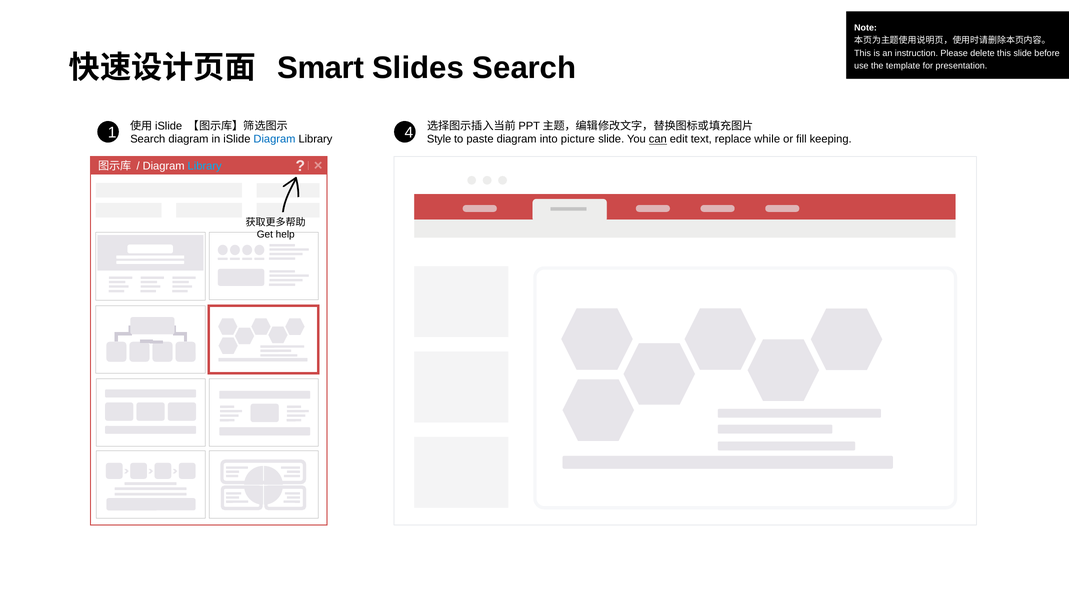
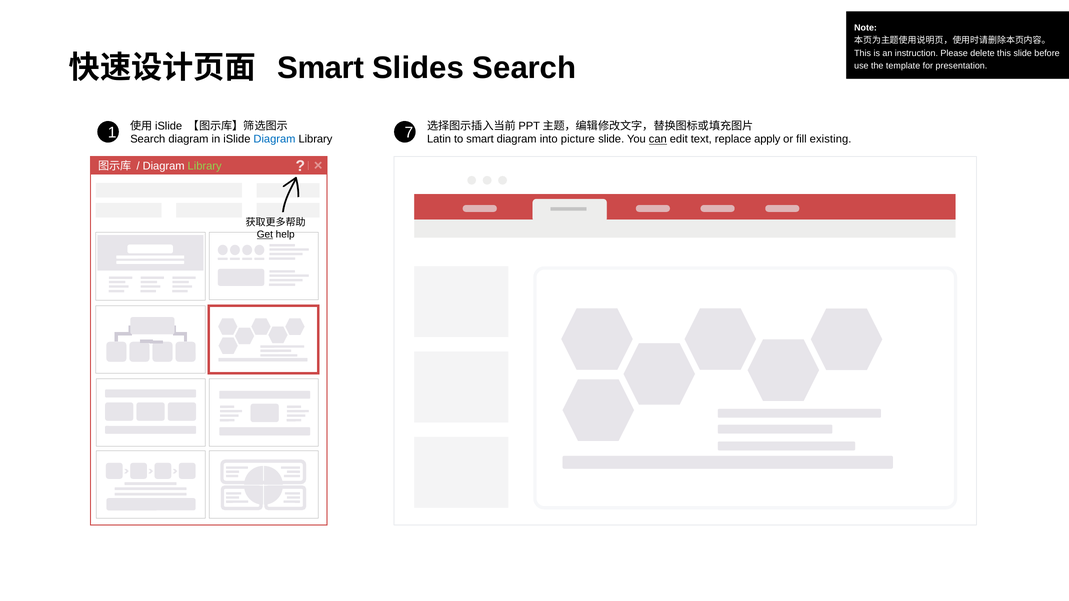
4: 4 -> 7 (409, 133)
Style: Style -> Latin (439, 139)
to paste: paste -> smart (480, 139)
while: while -> apply (767, 139)
keeping: keeping -> existing (831, 139)
Library colour: light blue -> light green (205, 166)
Get underline: none -> present (265, 235)
